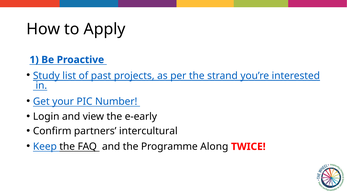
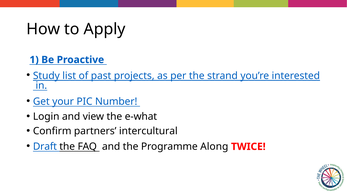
e-early: e-early -> e-what (141, 117)
Keep: Keep -> Draft (45, 147)
